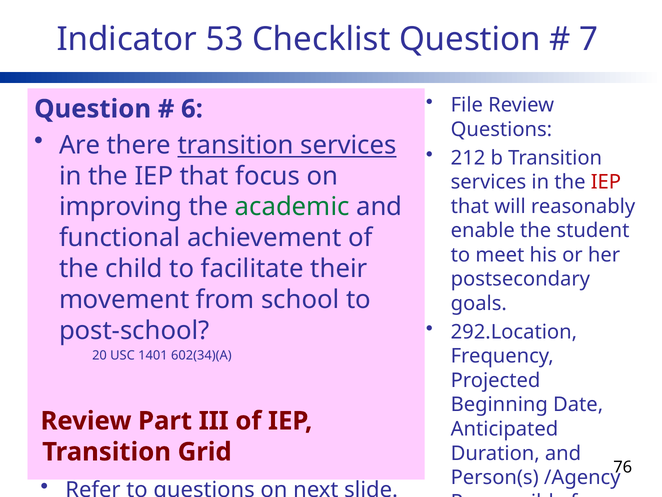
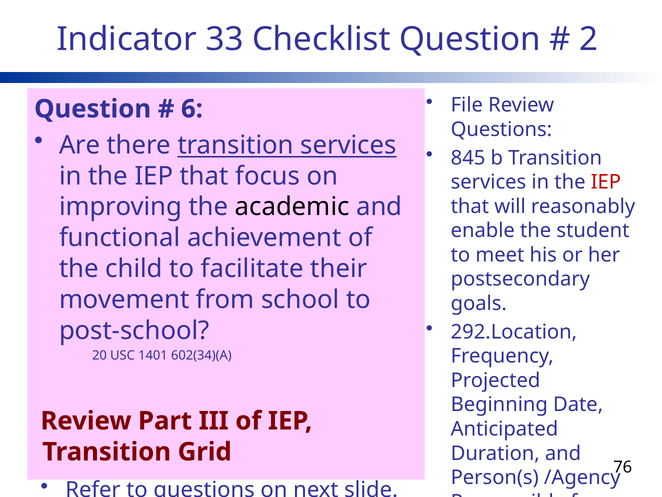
53: 53 -> 33 (225, 39)
7: 7 -> 2 (589, 39)
212: 212 -> 845 (468, 158)
academic colour: green -> black (292, 207)
